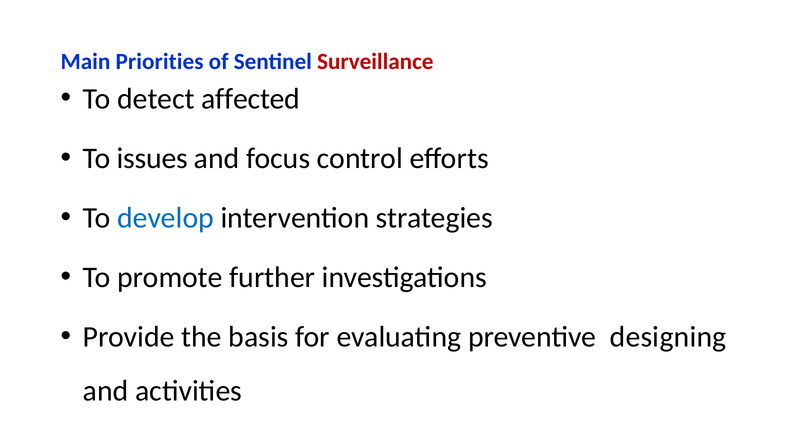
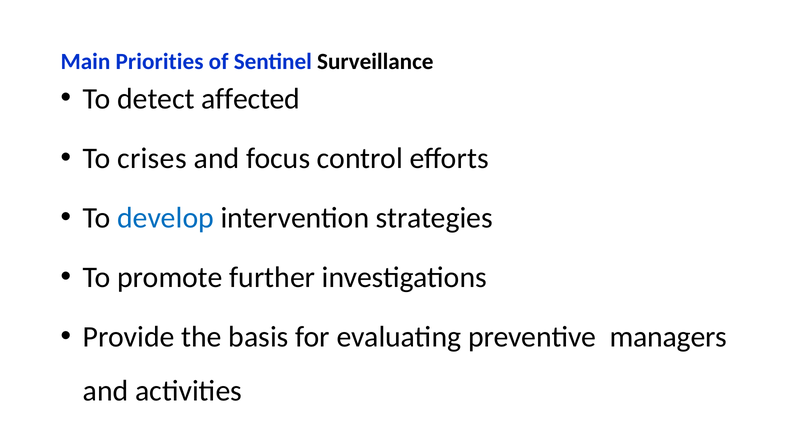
Surveillance colour: red -> black (375, 62)
issues: issues -> crises (152, 158)
designing: designing -> managers (668, 337)
